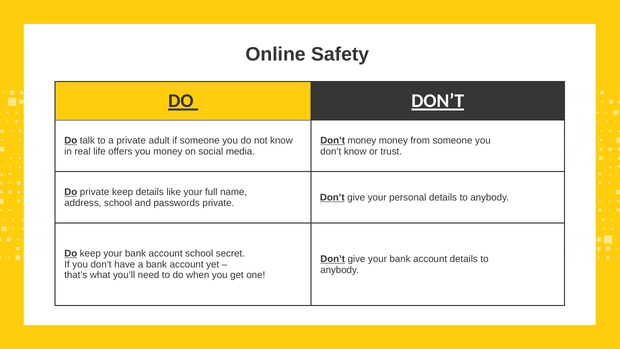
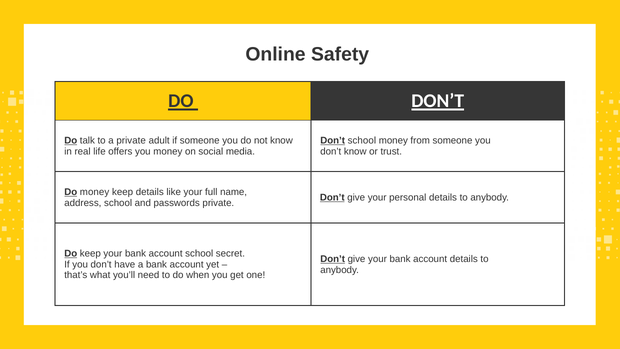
Don’t money: money -> school (362, 141)
Do private: private -> money (95, 192)
